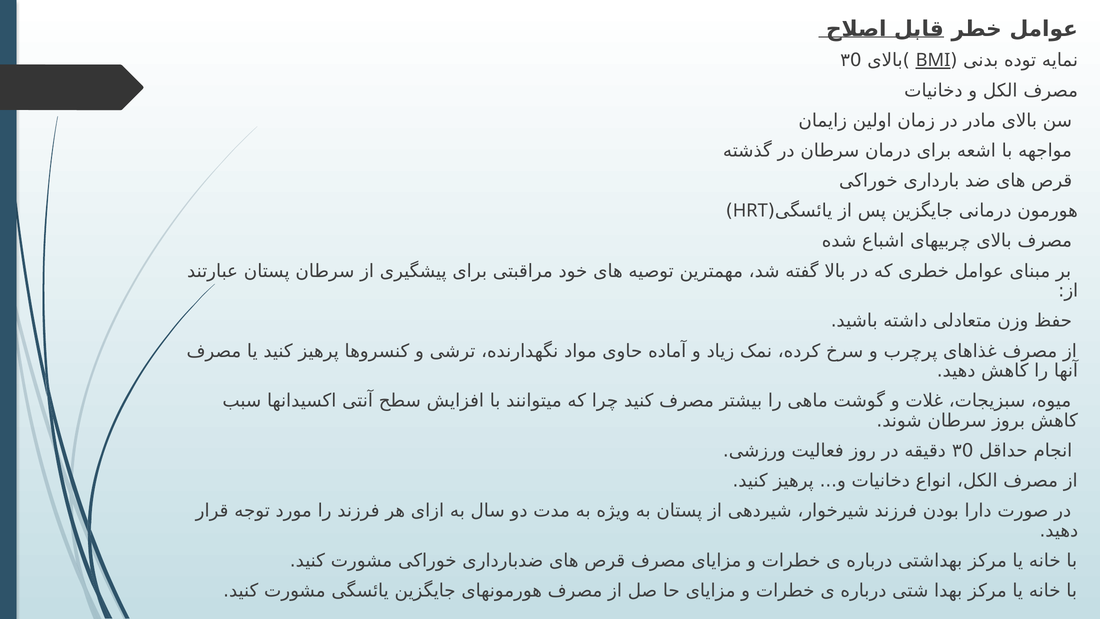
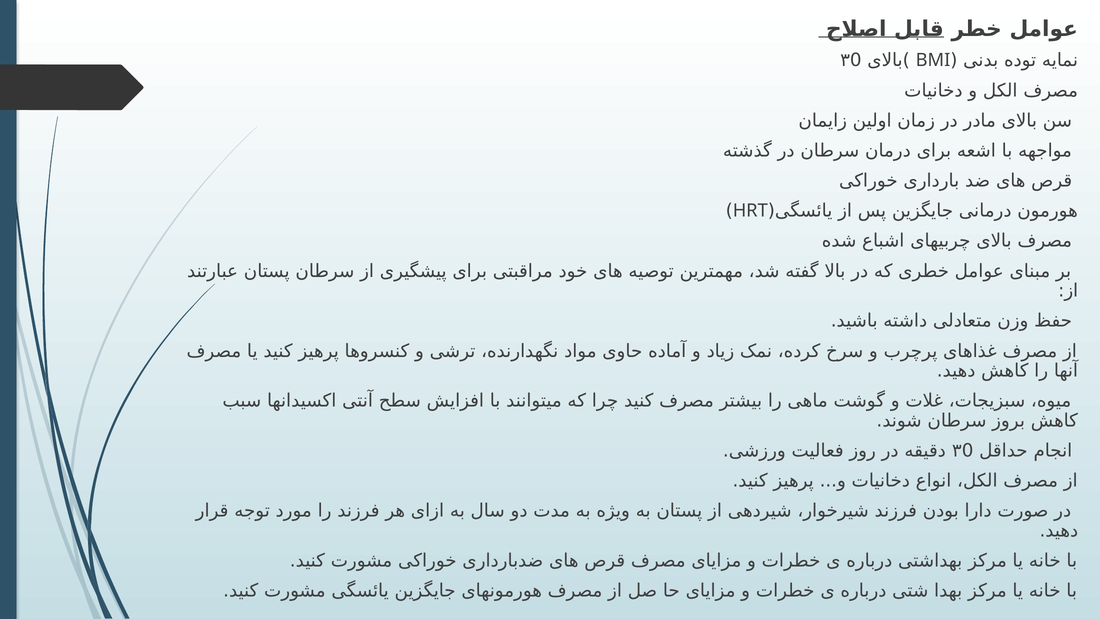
BMI underline: present -> none (933, 60)
